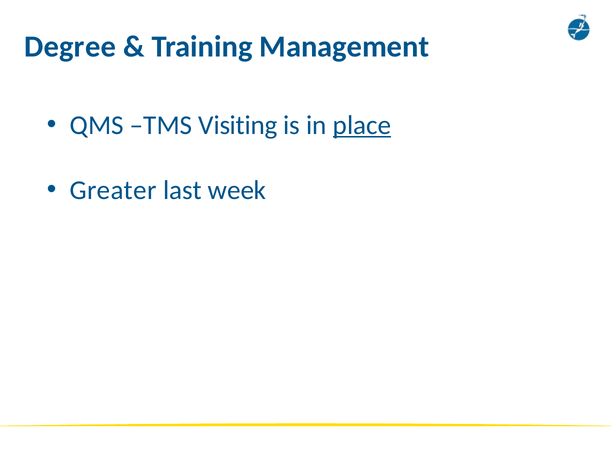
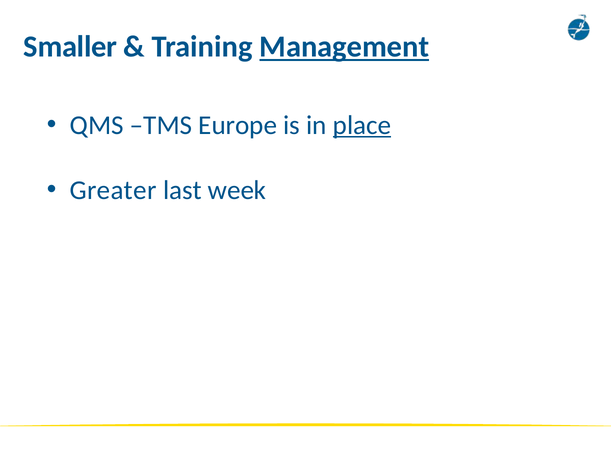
Degree: Degree -> Smaller (70, 47)
Management underline: none -> present (344, 47)
Visiting: Visiting -> Europe (238, 125)
